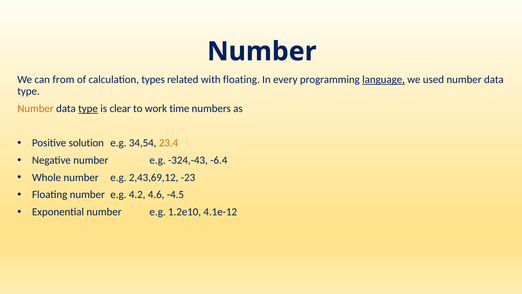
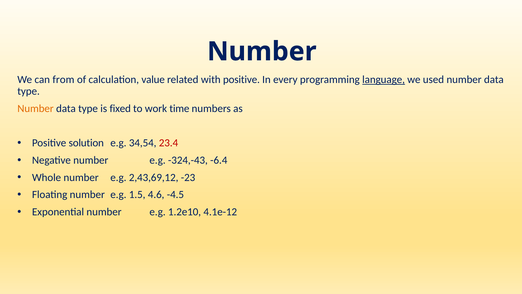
types: types -> value (153, 80)
with floating: floating -> positive (241, 80)
type underline: present -> none (88, 108)
clear: clear -> fixed (120, 108)
23.4 colour: orange -> red (169, 143)
4.2: 4.2 -> 1.5 (137, 194)
